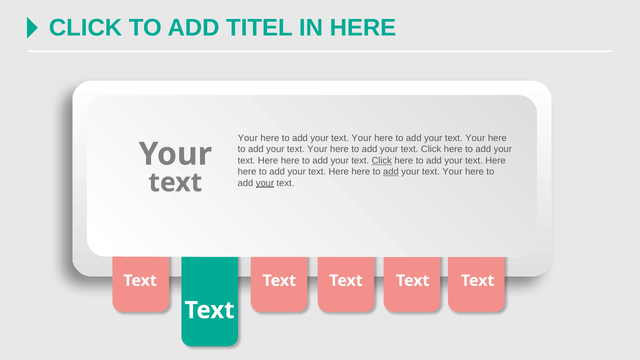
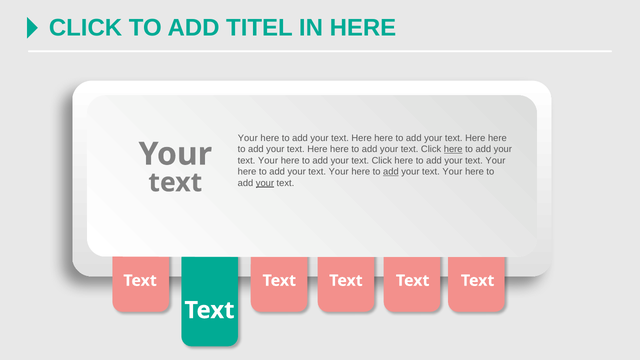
Your: Your -> Here (362, 138)
Your: Your -> Here (475, 138)
Your: Your -> Here (317, 149)
here underline: none -> present (453, 149)
Here: Here -> Your (268, 161)
Click underline: present -> none (382, 161)
Here: Here -> Your (495, 161)
Here: Here -> Your (339, 172)
